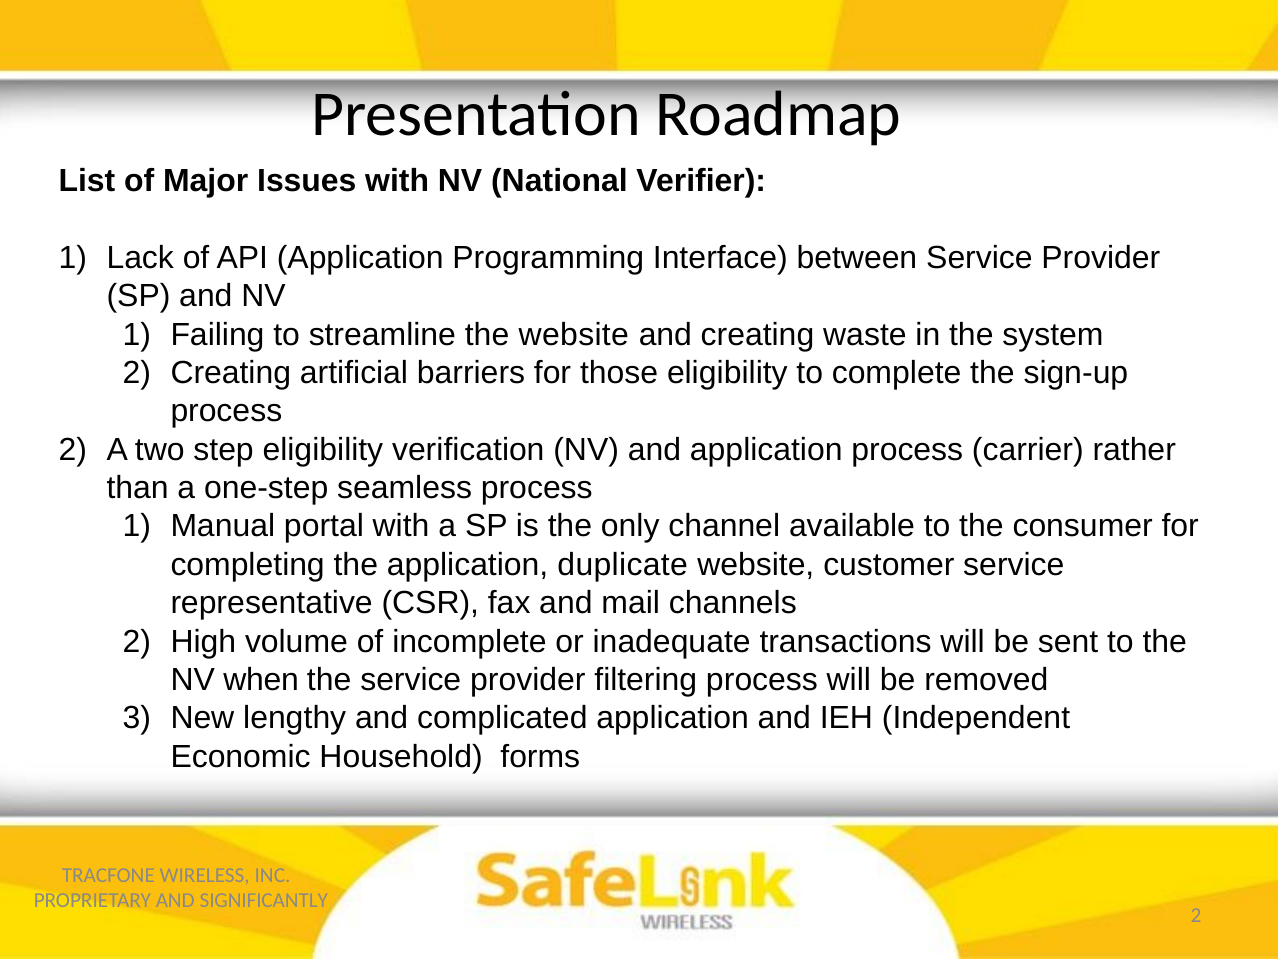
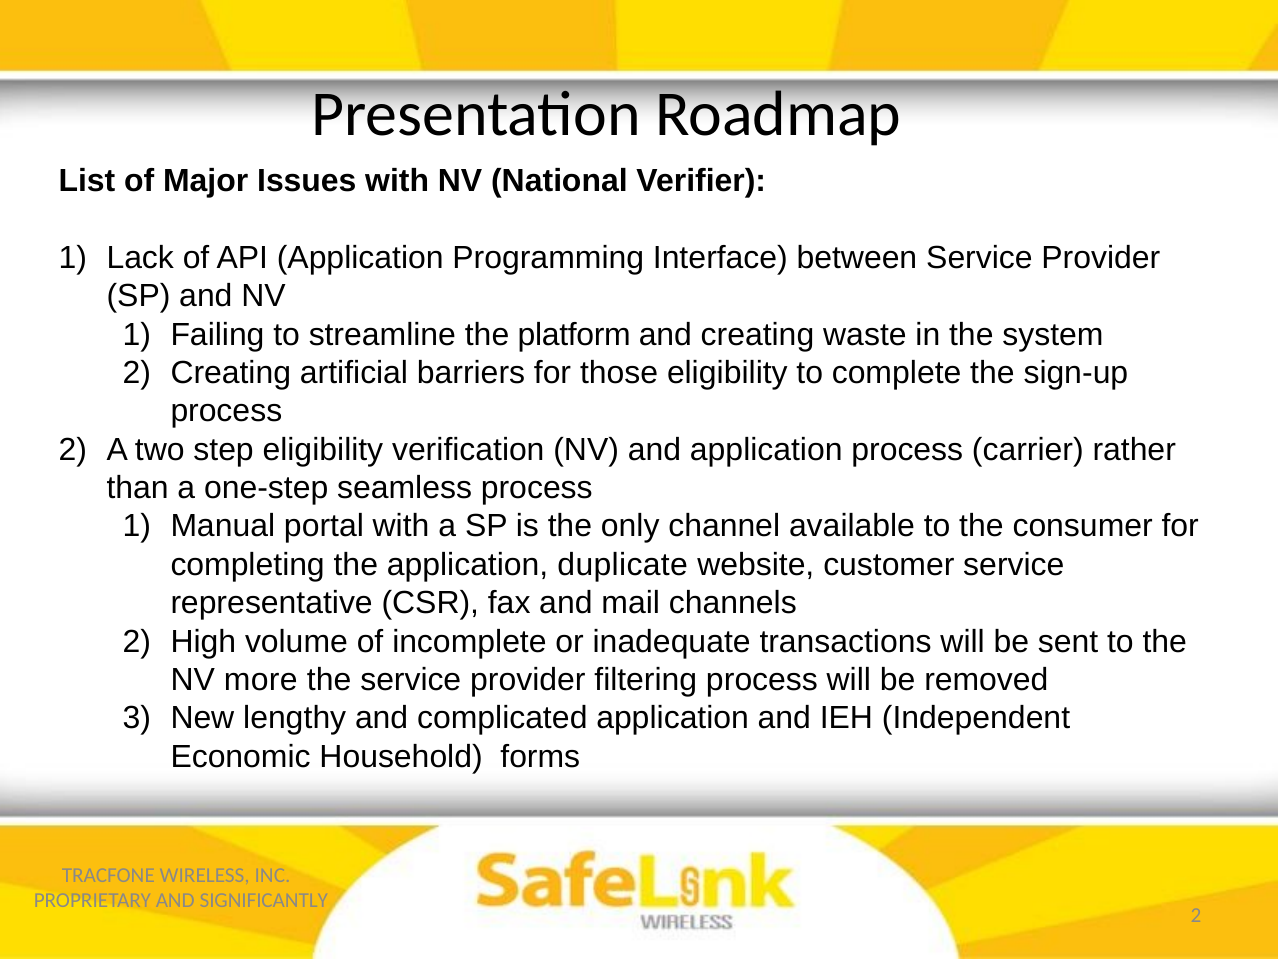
the website: website -> platform (574, 334)
when: when -> more (261, 680)
